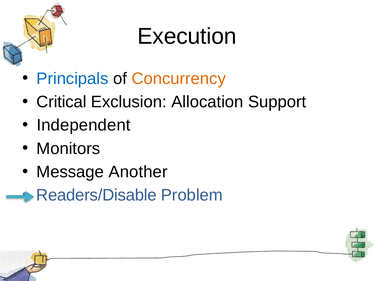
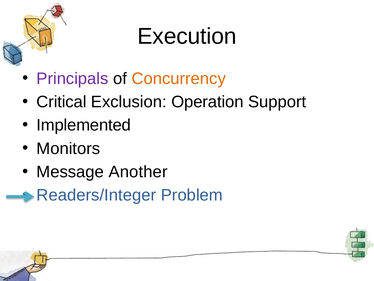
Principals colour: blue -> purple (72, 78)
Allocation: Allocation -> Operation (207, 102)
Independent: Independent -> Implemented (84, 125)
Readers/Disable: Readers/Disable -> Readers/Integer (96, 195)
